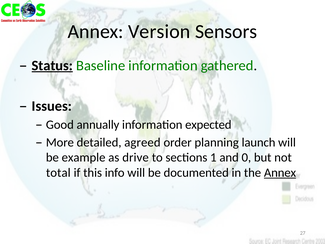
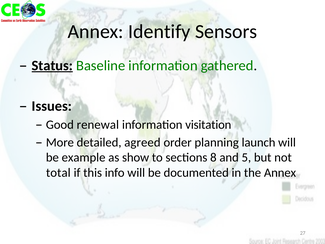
Version: Version -> Identify (159, 31)
annually: annually -> renewal (98, 125)
expected: expected -> visitation (208, 125)
drive: drive -> show (136, 157)
1: 1 -> 8 (213, 157)
0: 0 -> 5 (246, 157)
Annex underline: present -> none (280, 173)
